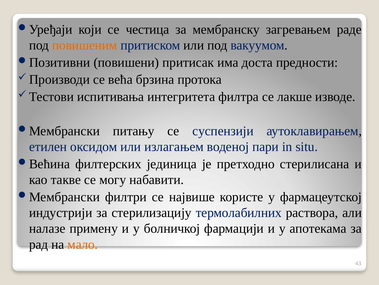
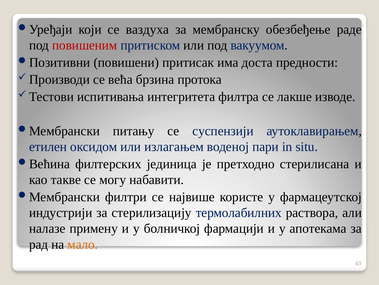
честица: честица -> ваздуха (147, 29)
загревањем: загревањем -> обезбеђење (298, 29)
повишеним colour: orange -> red (85, 45)
